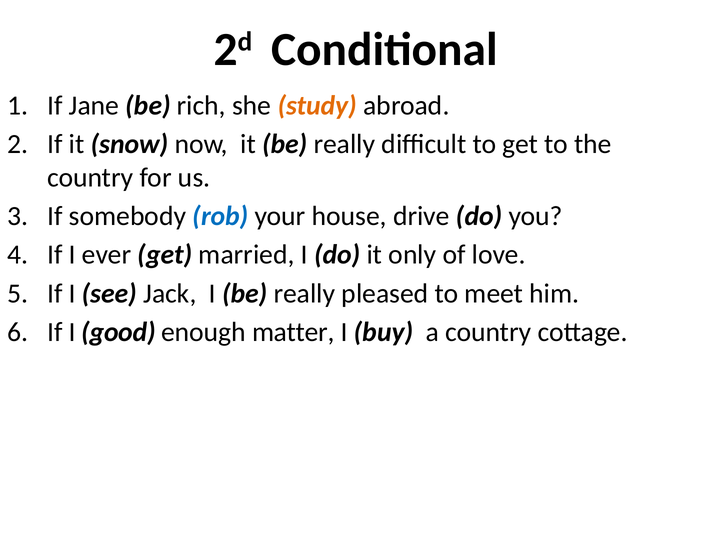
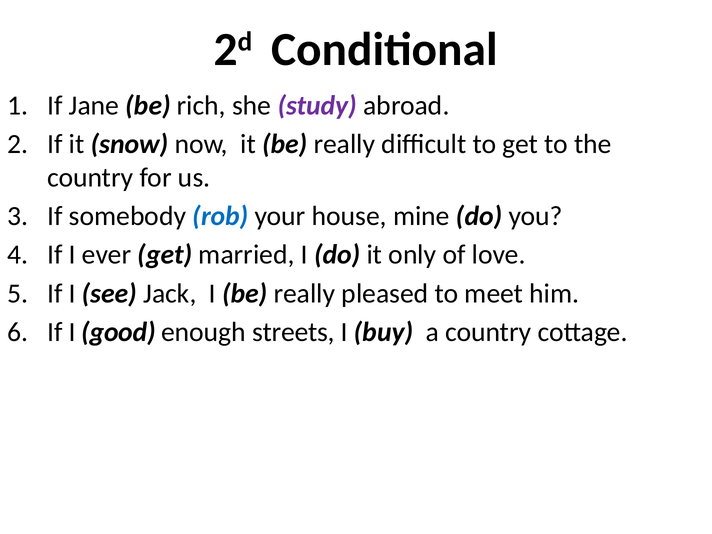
study colour: orange -> purple (317, 106)
drive: drive -> mine (421, 216)
matter: matter -> streets (293, 332)
